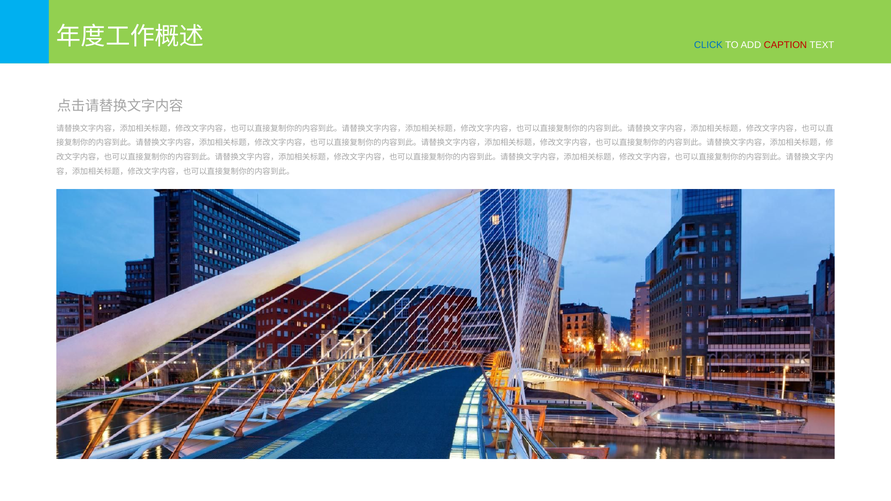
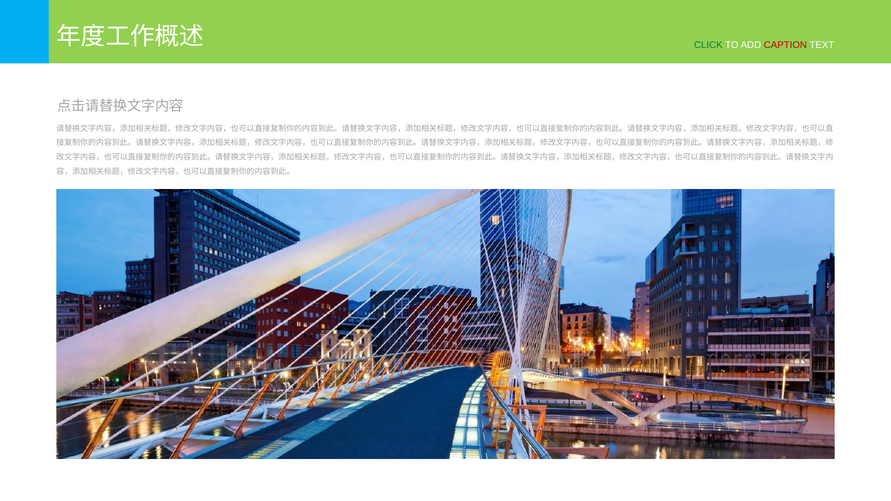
CLICK colour: blue -> green (708, 45)
